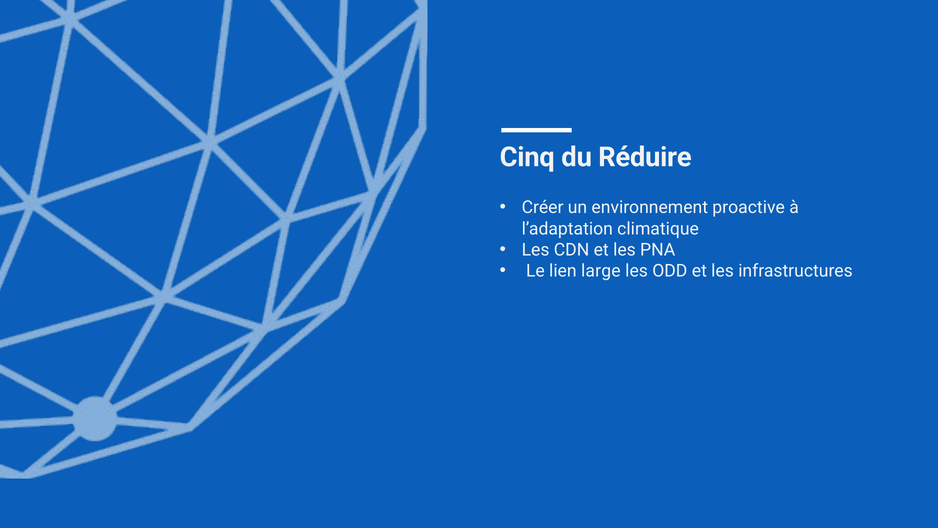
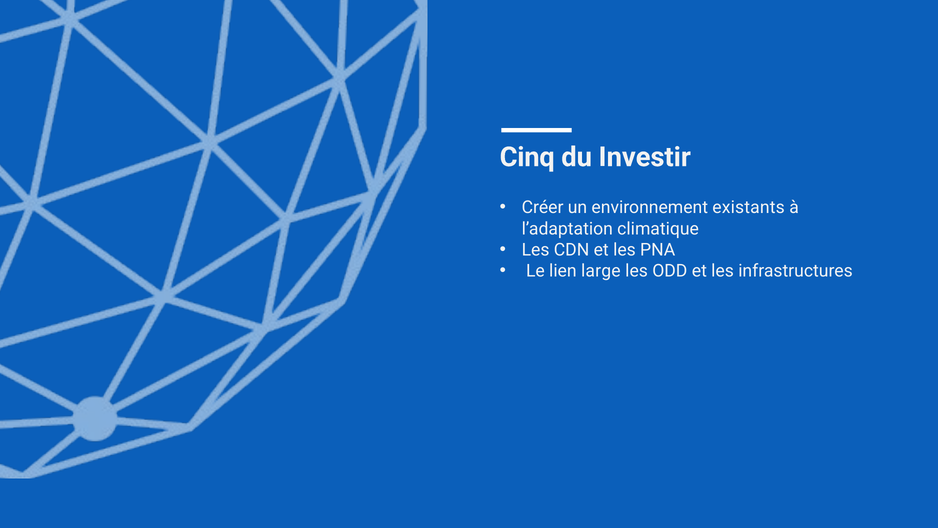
Réduire: Réduire -> Investir (645, 157)
proactive: proactive -> existants (749, 207)
